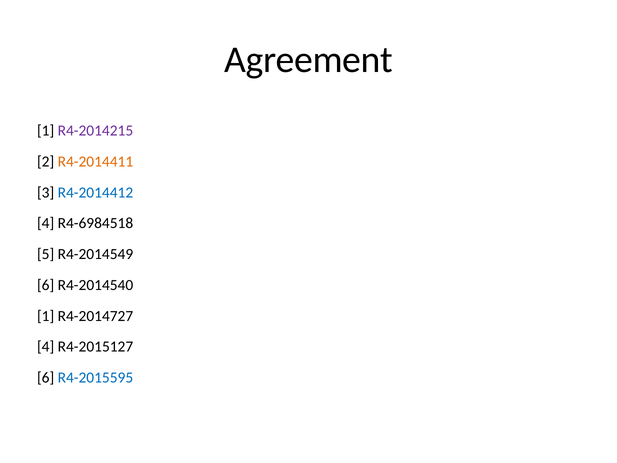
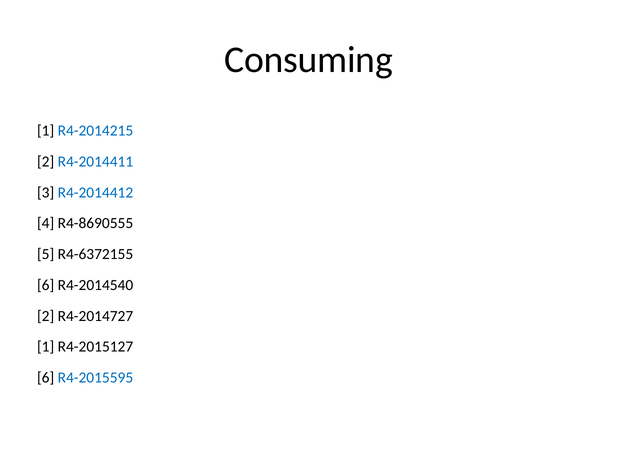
Agreement: Agreement -> Consuming (309, 60)
R4-2014215 colour: purple -> blue (95, 131)
R4-2014411 colour: orange -> blue (95, 161)
R4-6984518: R4-6984518 -> R4-8690555 (95, 223)
R4-2014549: R4-2014549 -> R4-6372155 (95, 254)
1: 1 -> 2 (46, 316)
4: 4 -> 1 (46, 347)
